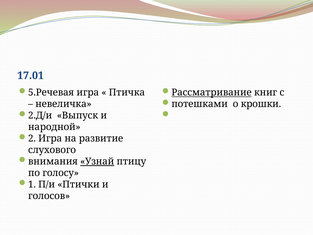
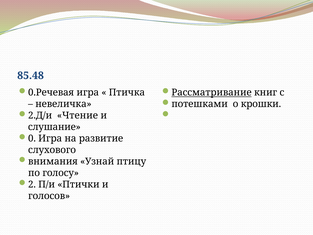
17.01: 17.01 -> 85.48 (31, 75)
5.Речевая: 5.Речевая -> 0.Речевая (51, 92)
Выпуск: Выпуск -> Чтение (78, 115)
народной: народной -> слушание (54, 127)
2: 2 -> 0 (32, 138)
Узнай underline: present -> none (97, 161)
1: 1 -> 2 (32, 184)
